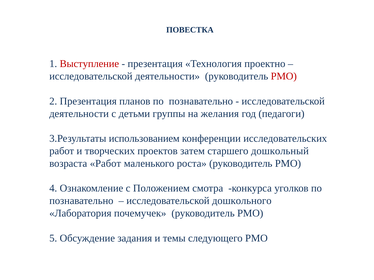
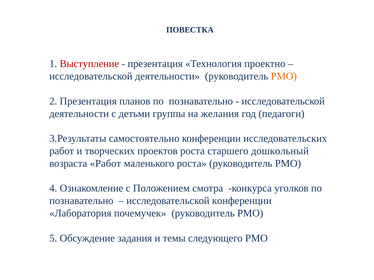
РМО colour: red -> orange (284, 76)
использованием: использованием -> самостоятельно (144, 139)
проектов затем: затем -> роста (192, 151)
исследовательской дошкольного: дошкольного -> конференции (242, 201)
